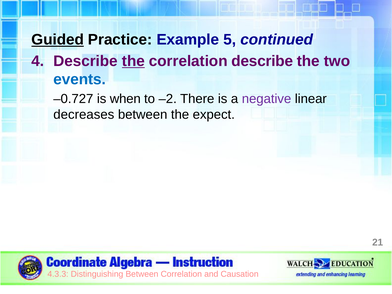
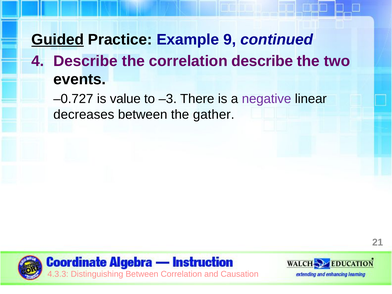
5: 5 -> 9 (230, 40)
the underline: present -> none (133, 61)
events colour: blue -> black (80, 79)
when: when -> value (125, 99)
–2: –2 -> –3 (168, 99)
expect: expect -> gather (214, 114)
